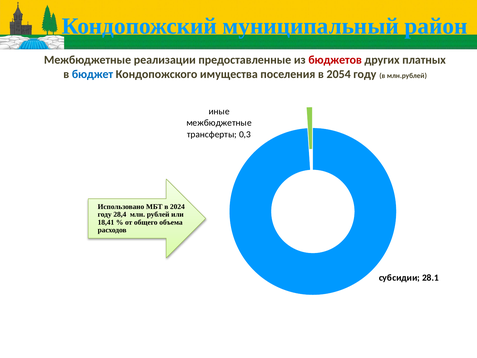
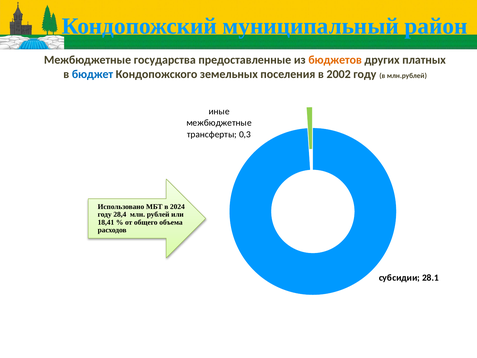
реализации: реализации -> государства (165, 60)
бюджетов colour: red -> orange (335, 60)
имущества: имущества -> земельных (229, 74)
2054: 2054 -> 2002 (339, 74)
